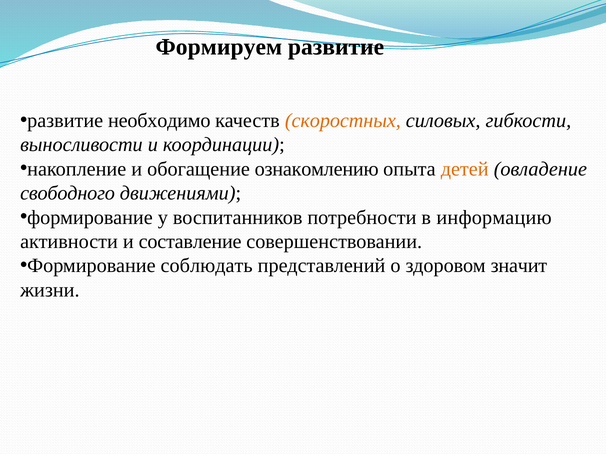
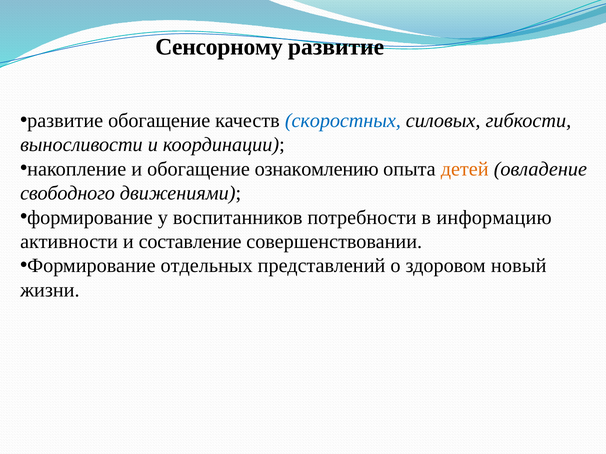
Формируем: Формируем -> Сенсорному (219, 47)
развитие необходимо: необходимо -> обогащение (159, 121)
скоростных colour: orange -> blue (343, 121)
соблюдать: соблюдать -> отдельных (207, 266)
значит: значит -> новый (519, 266)
